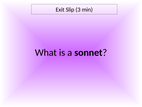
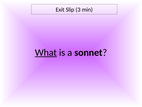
What underline: none -> present (46, 52)
